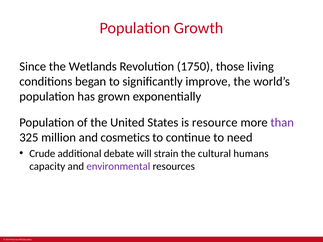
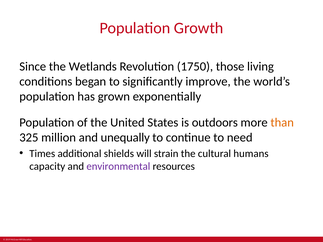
resource: resource -> outdoors (215, 123)
than colour: purple -> orange (282, 123)
cosmetics: cosmetics -> unequally (125, 138)
Crude: Crude -> Times (42, 154)
debate: debate -> shields (119, 154)
